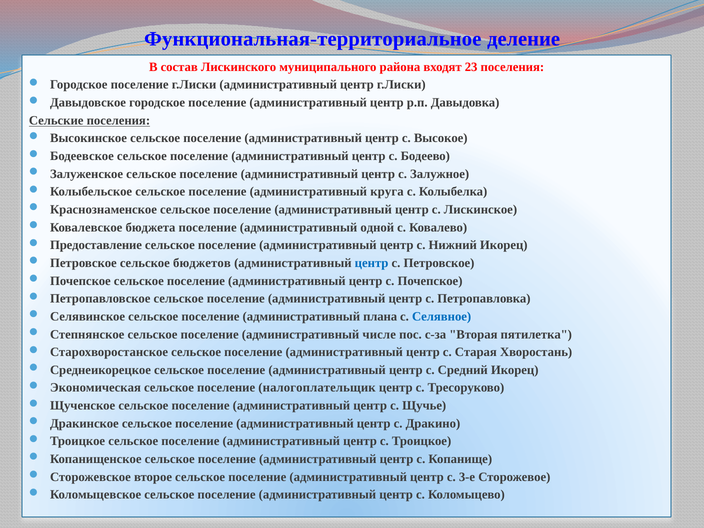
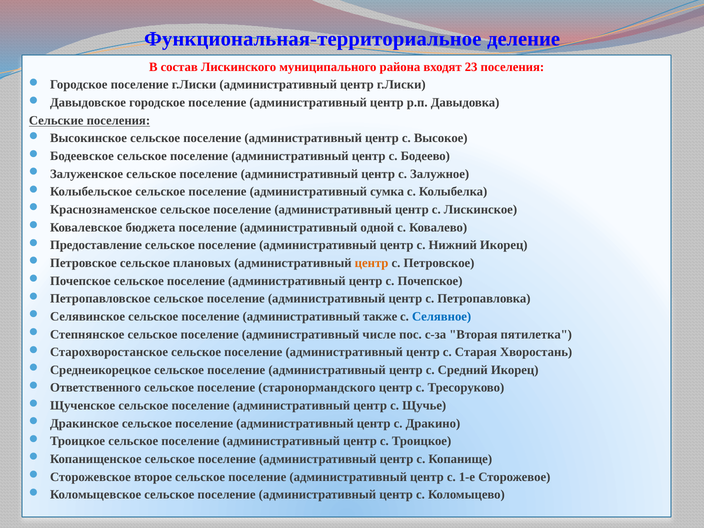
круга: круга -> сумка (387, 192)
бюджетов: бюджетов -> плановых (202, 263)
центр colour: blue -> orange (372, 263)
плана: плана -> также (380, 316)
Экономическая: Экономическая -> Ответственного (96, 388)
налогоплательщик: налогоплательщик -> старонормандского (317, 388)
3-е: 3-е -> 1-е (467, 477)
